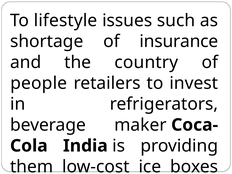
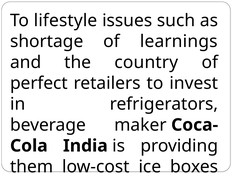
insurance: insurance -> learnings (179, 41)
people: people -> perfect (39, 83)
